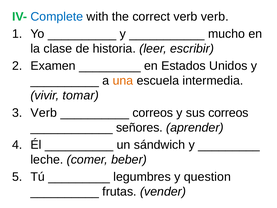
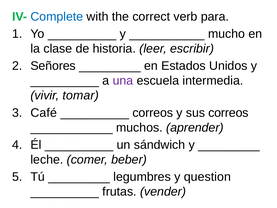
verb verb: verb -> para (215, 17)
Examen: Examen -> Señores (53, 66)
una colour: orange -> purple (123, 81)
Verb: Verb -> Café (44, 113)
señores: señores -> muchos (139, 127)
